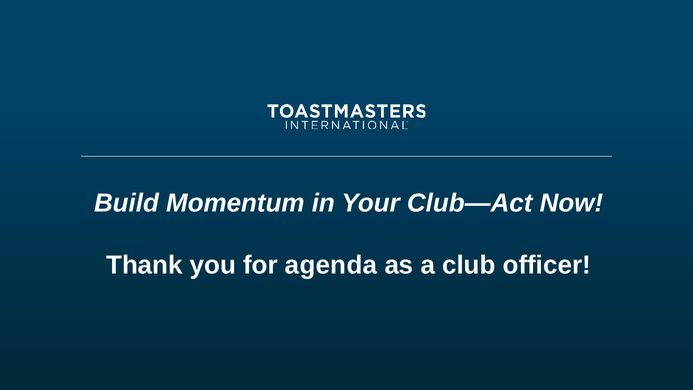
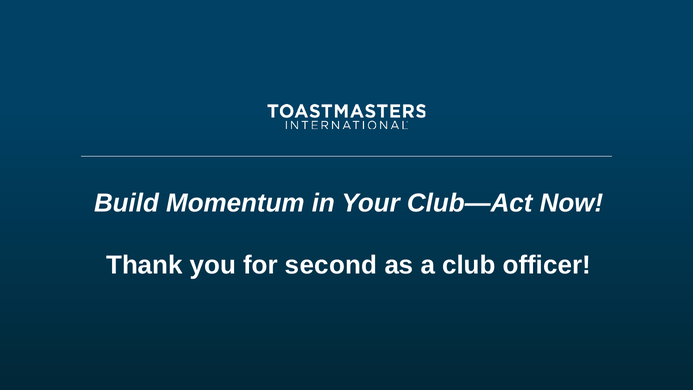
agenda: agenda -> second (331, 265)
